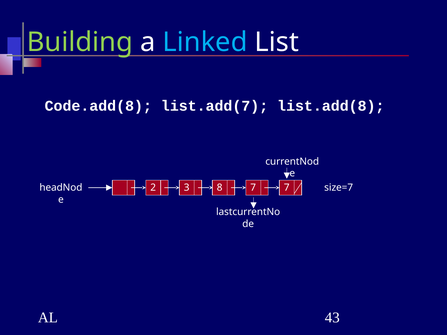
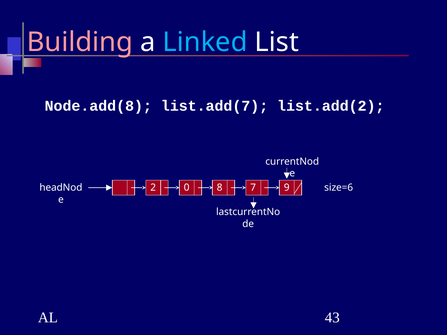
Building colour: light green -> pink (80, 42)
Code.add(8: Code.add(8 -> Node.add(8 (98, 106)
list.add(8: list.add(8 -> list.add(2 (331, 106)
3: 3 -> 0 (187, 188)
7 7: 7 -> 9 (287, 188)
size=7: size=7 -> size=6 (339, 188)
